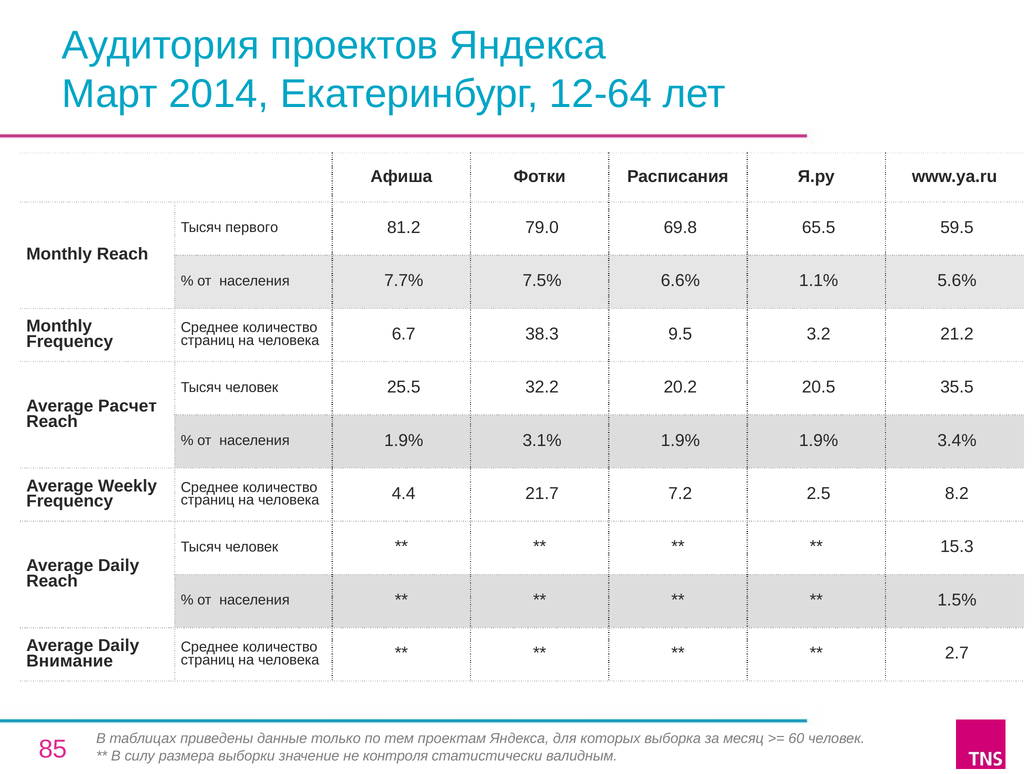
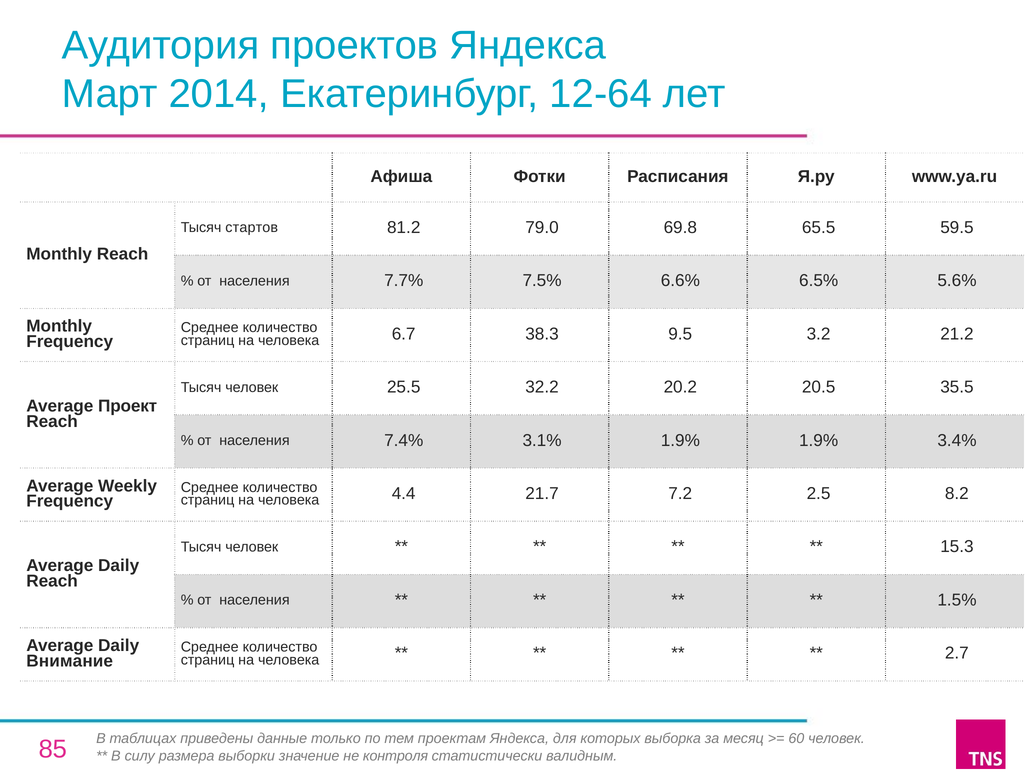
первого: первого -> стартов (252, 228)
1.1%: 1.1% -> 6.5% (819, 281)
Расчет: Расчет -> Проект (128, 406)
населения 1.9%: 1.9% -> 7.4% (404, 440)
